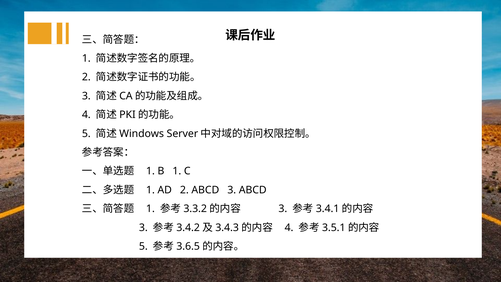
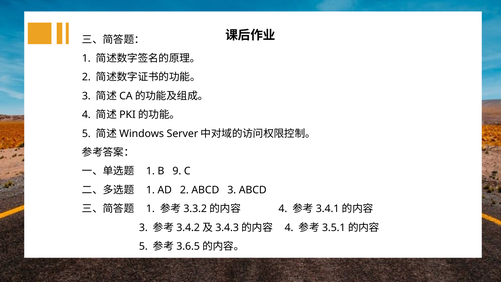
B 1: 1 -> 9 (177, 171)
3: 3 -> 4 (283, 209)
